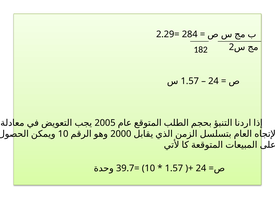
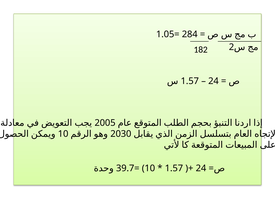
2.29: 2.29 -> 1.05 (165, 34)
2000: 2000 -> 2030 (121, 133)
